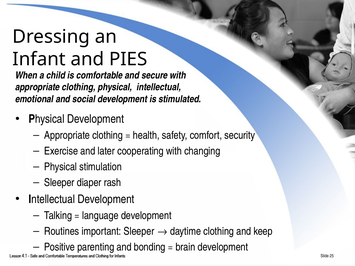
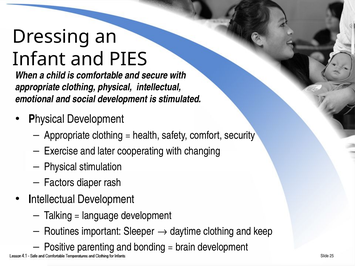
Sleeper: Sleeper -> Factors (59, 183)
